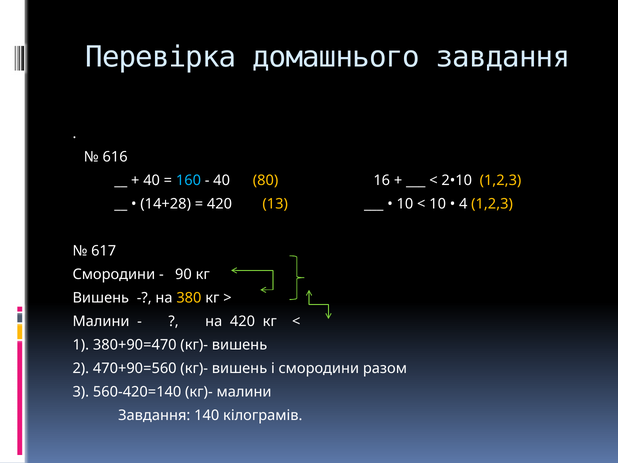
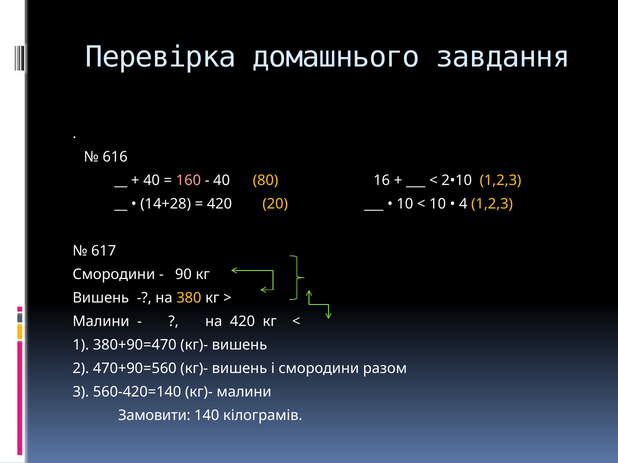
160 colour: light blue -> pink (188, 180)
13: 13 -> 20 (275, 204)
Завдання: Завдання -> Замовити (154, 416)
